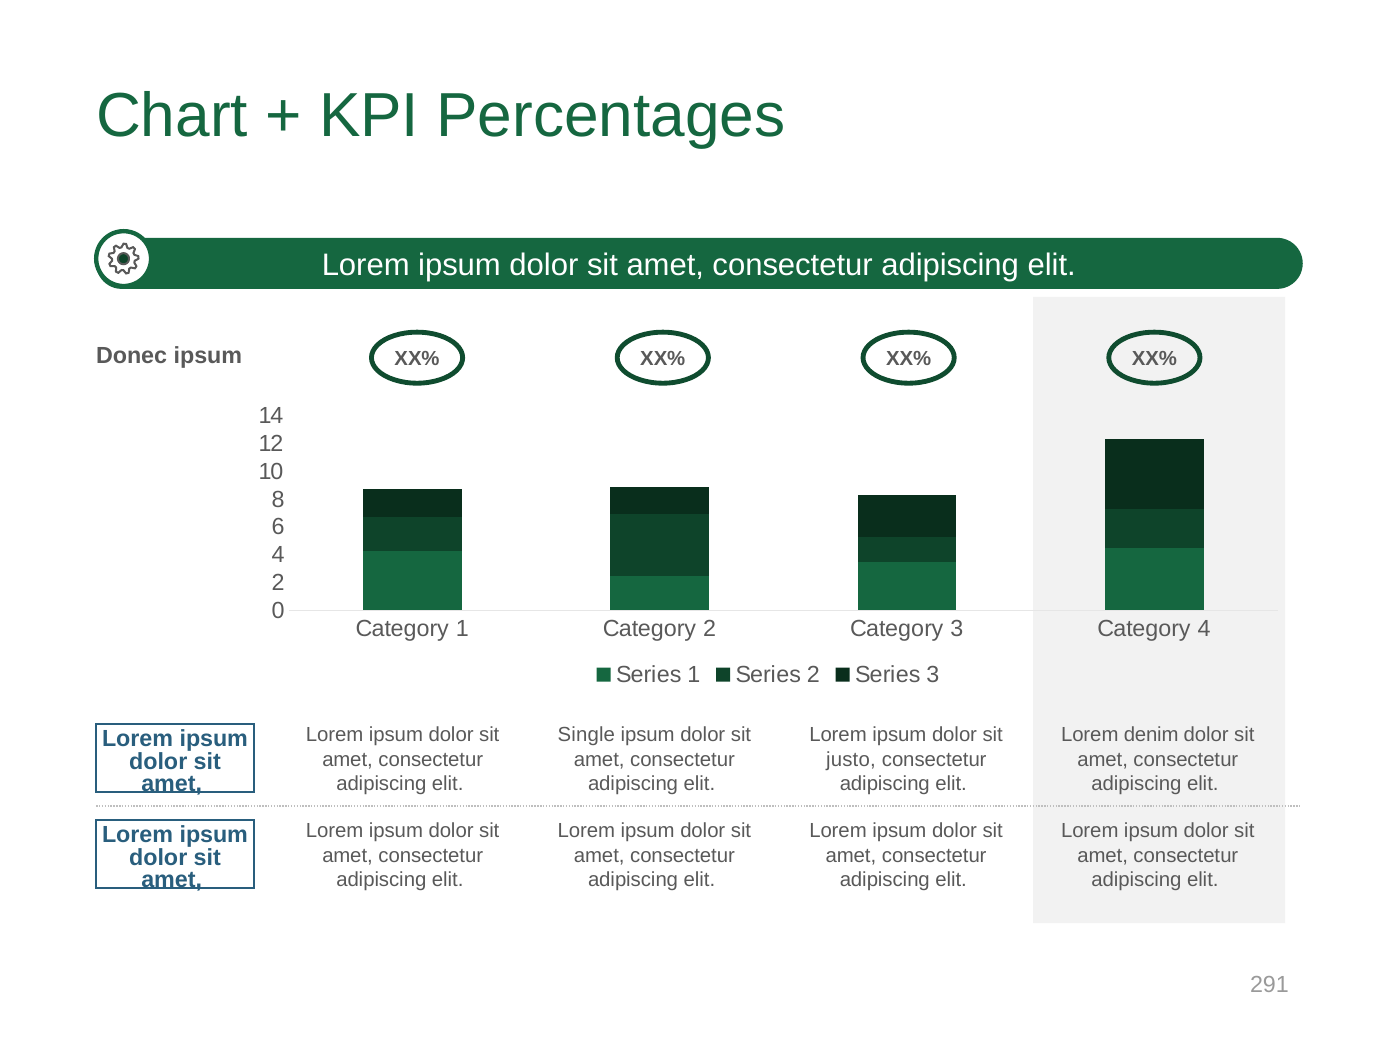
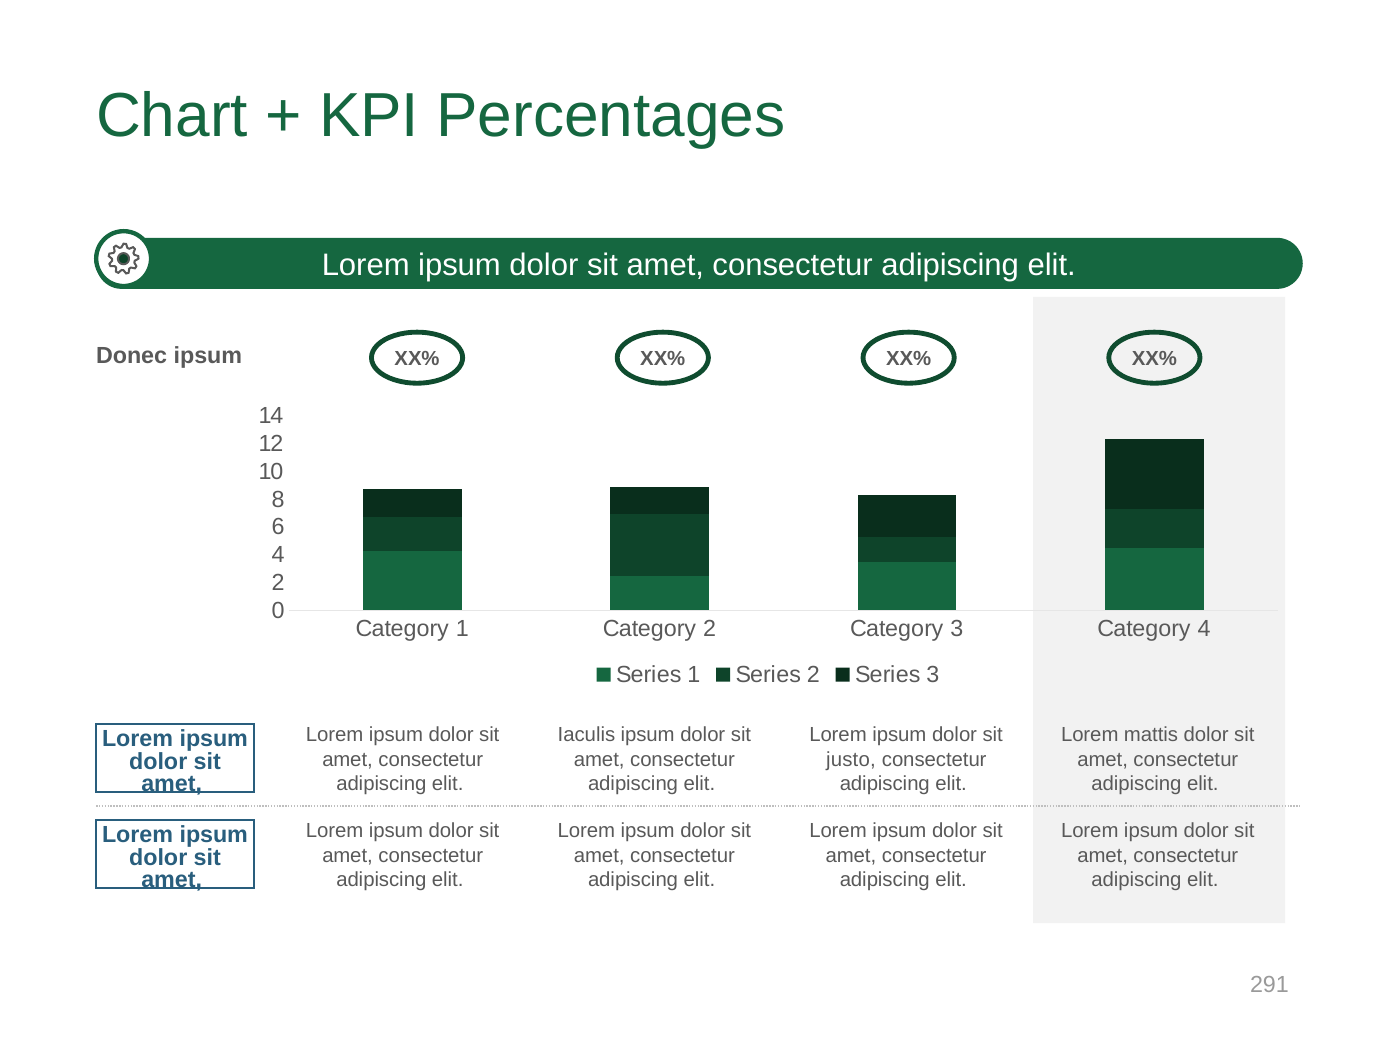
Single: Single -> Iaculis (586, 735)
denim: denim -> mattis (1151, 735)
